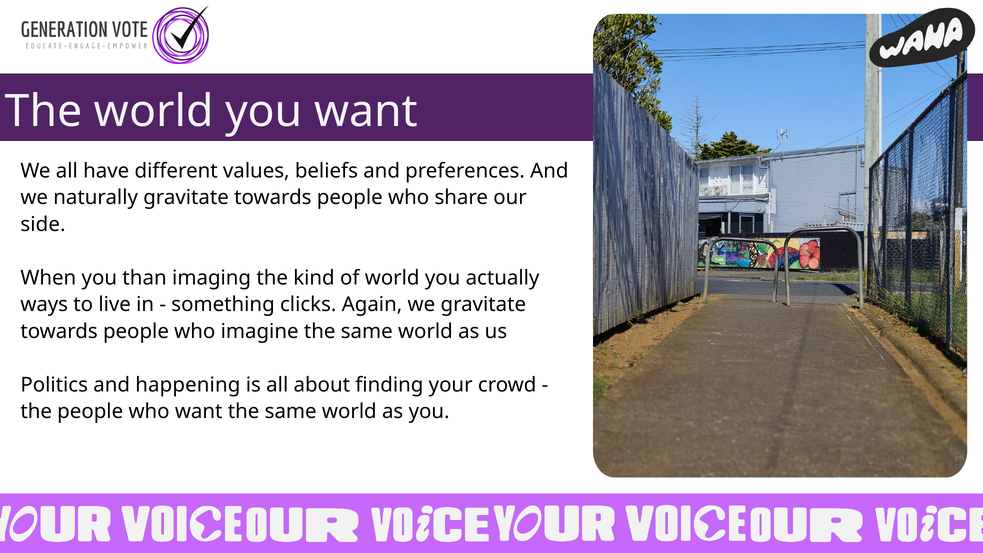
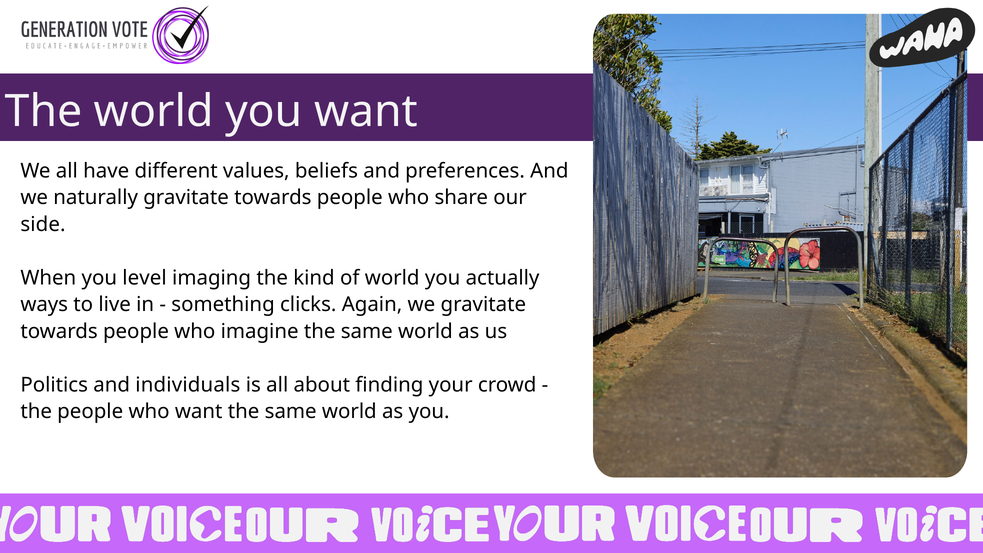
than: than -> level (145, 278)
happening: happening -> individuals (188, 385)
